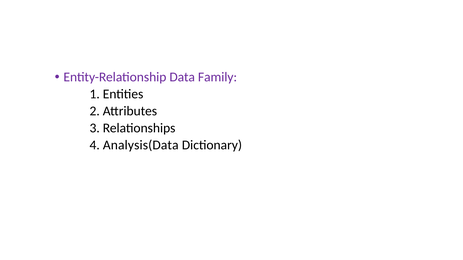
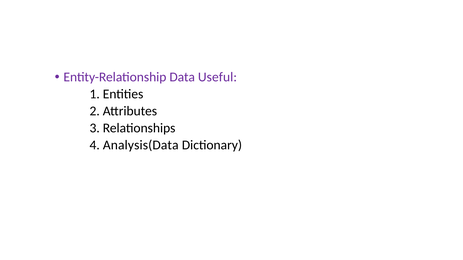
Family: Family -> Useful (217, 77)
